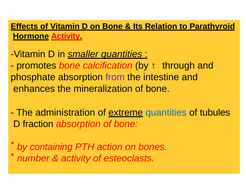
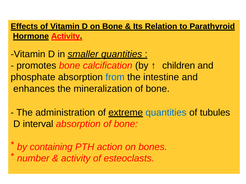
through: through -> children (179, 66)
from colour: purple -> blue (115, 77)
fraction: fraction -> interval (38, 124)
